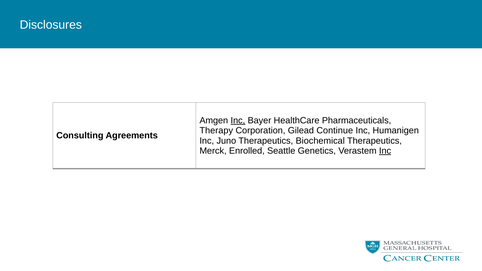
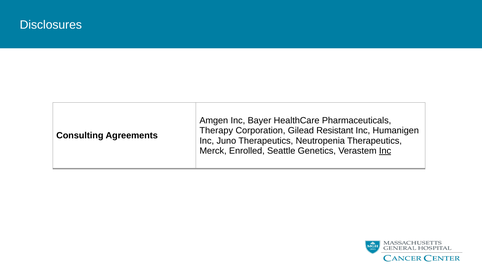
Inc underline: present -> none (238, 121)
Continue: Continue -> Resistant (335, 131)
Biochemical: Biochemical -> Neutropenia (320, 141)
